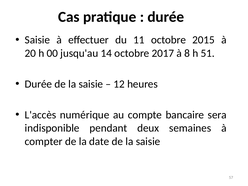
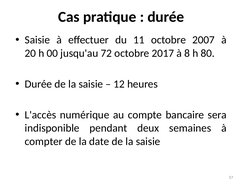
2015: 2015 -> 2007 (204, 40)
14: 14 -> 72 (106, 53)
51: 51 -> 80 (208, 53)
